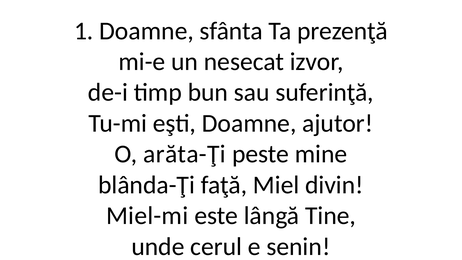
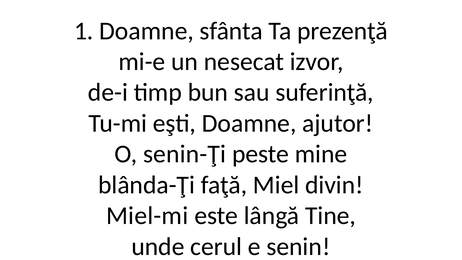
arăta-Ţi: arăta-Ţi -> senin-Ţi (185, 154)
